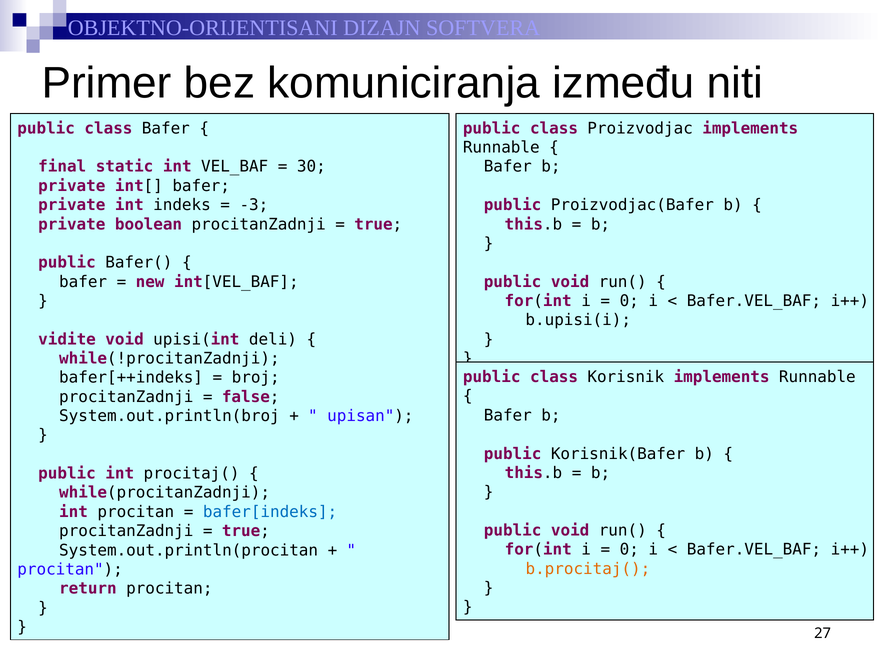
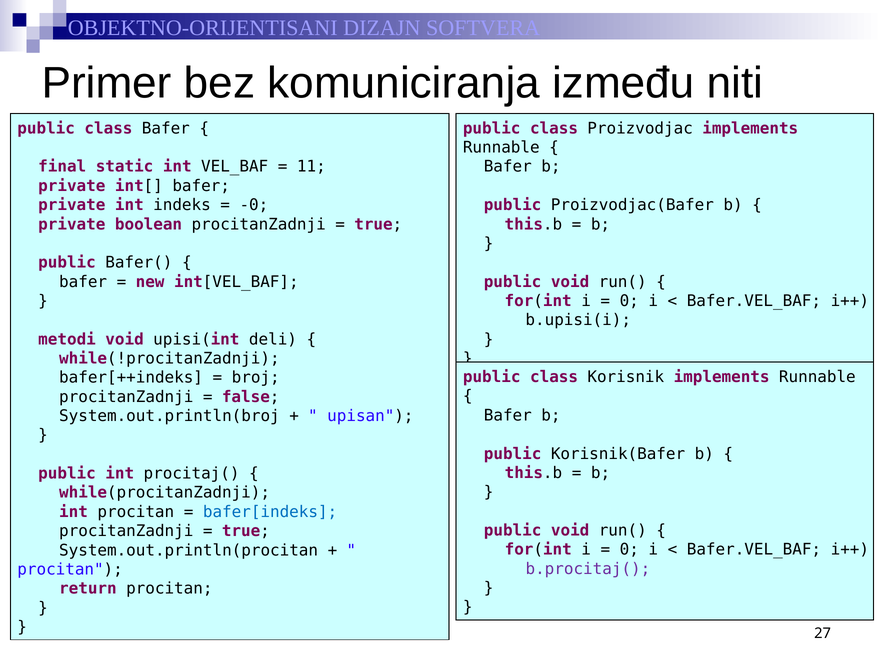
30: 30 -> 11 (311, 167)
-3: -3 -> -0 (254, 205)
vidite: vidite -> metodi (67, 339)
b.procitaj( colour: orange -> purple (588, 569)
